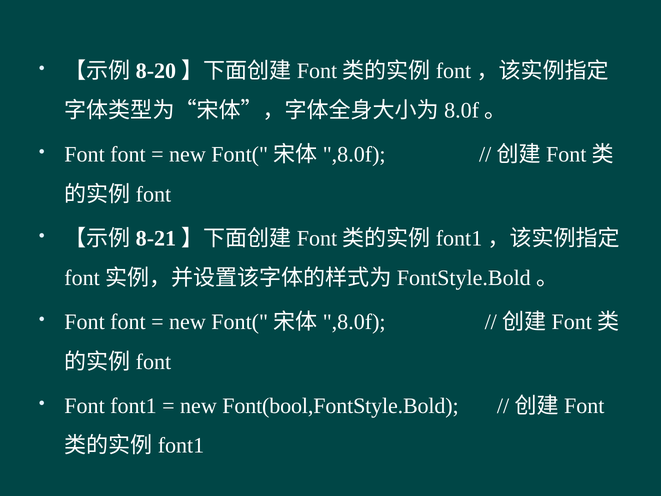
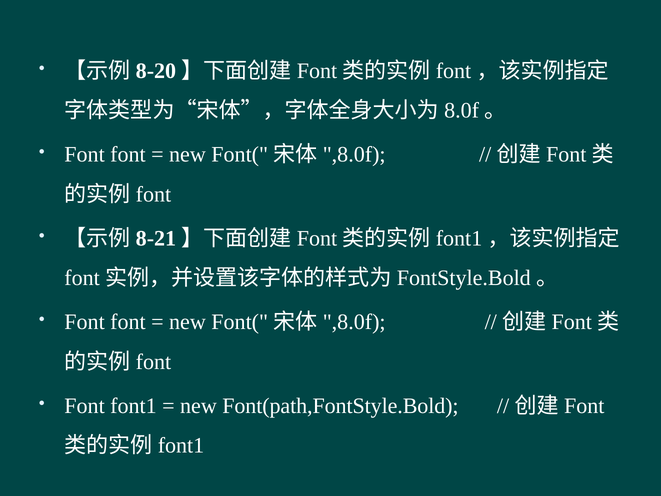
Font(bool,FontStyle.Bold: Font(bool,FontStyle.Bold -> Font(path,FontStyle.Bold (340, 406)
